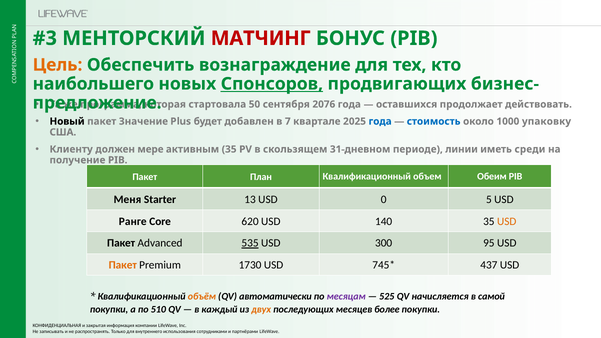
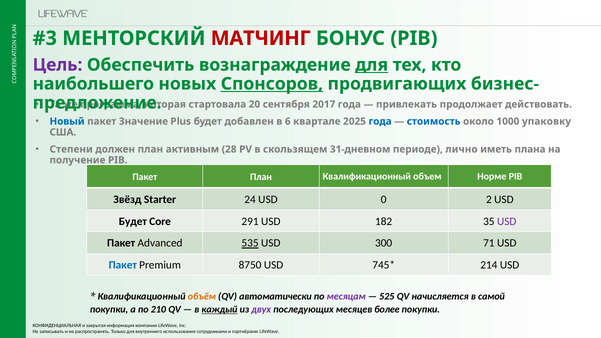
Цель colour: orange -> purple (58, 65)
для underline: none -> present (372, 65)
50: 50 -> 20 (254, 104)
2076: 2076 -> 2017 (324, 104)
оставшихся: оставшихся -> привлекать (407, 104)
Новый colour: black -> blue (67, 121)
7: 7 -> 6 (288, 121)
Клиенту: Клиенту -> Степени (71, 149)
должен мере: мере -> план (150, 149)
активным 35: 35 -> 28 (229, 149)
линии: линии -> лично (462, 149)
среди: среди -> плана (530, 149)
Обеим: Обеим -> Норме (492, 176)
Меня: Меня -> Звёзд (128, 199)
13: 13 -> 24 (250, 199)
5: 5 -> 2 (489, 199)
Ранге: Ранге -> Будет (133, 221)
620: 620 -> 291 (250, 221)
140: 140 -> 182 (384, 221)
USD colour: orange -> purple (507, 221)
95: 95 -> 71 (489, 243)
Пакет colour: orange -> blue (123, 265)
1730: 1730 -> 8750 (250, 265)
437: 437 -> 214 (489, 265)
510: 510 -> 210 (158, 310)
каждый underline: none -> present (219, 310)
двух colour: orange -> purple (261, 310)
